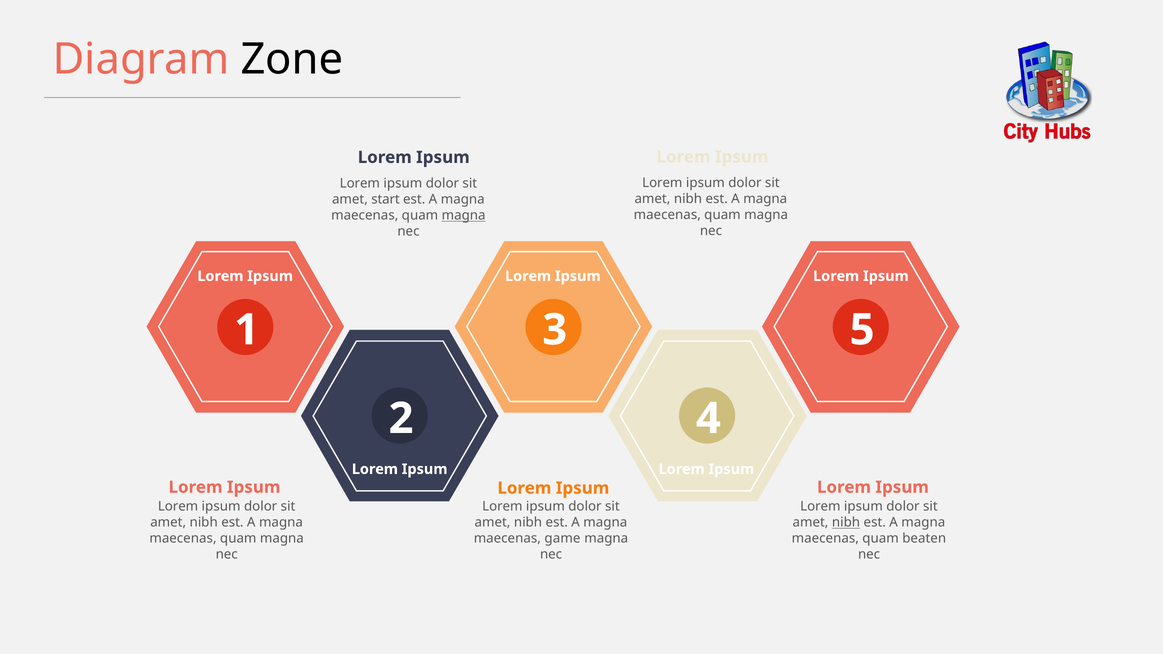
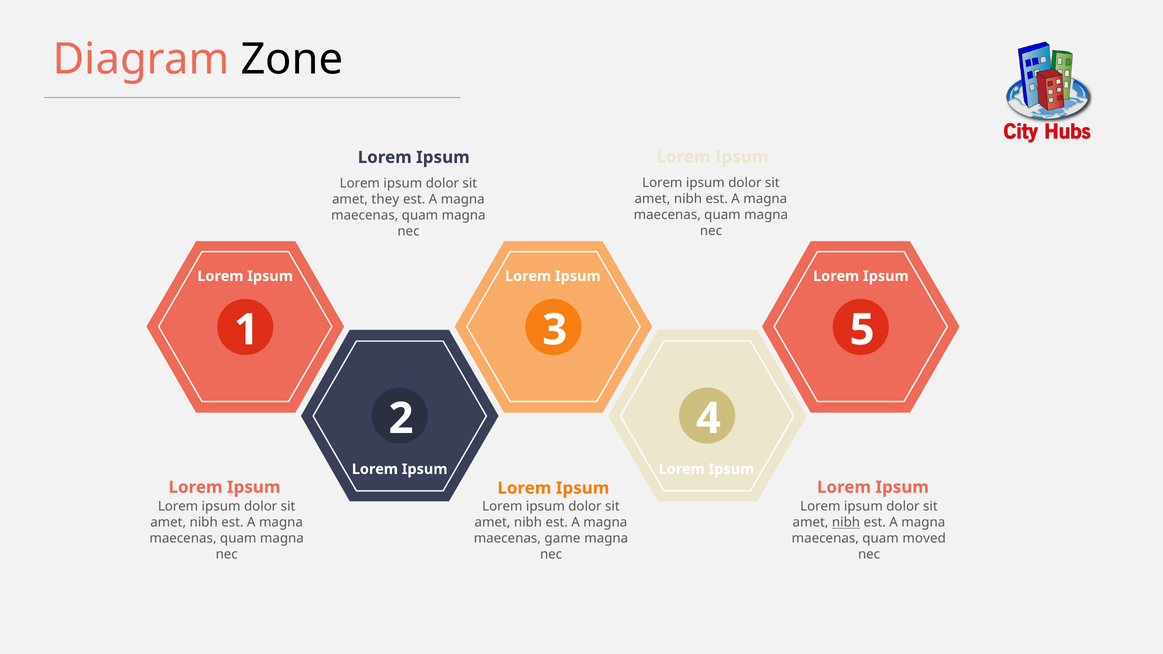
start: start -> they (385, 200)
magna underline: present -> none (464, 216)
beaten: beaten -> moved (924, 539)
